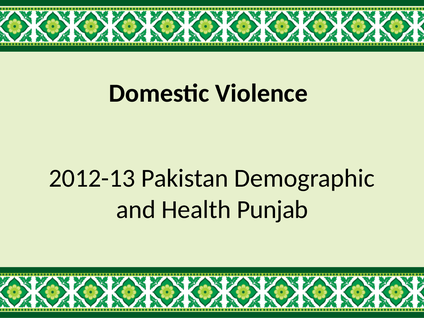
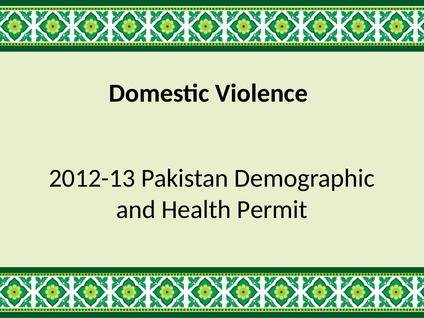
Punjab: Punjab -> Permit (272, 210)
